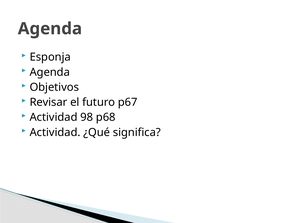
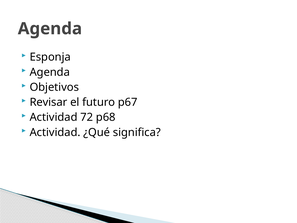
98: 98 -> 72 (87, 117)
